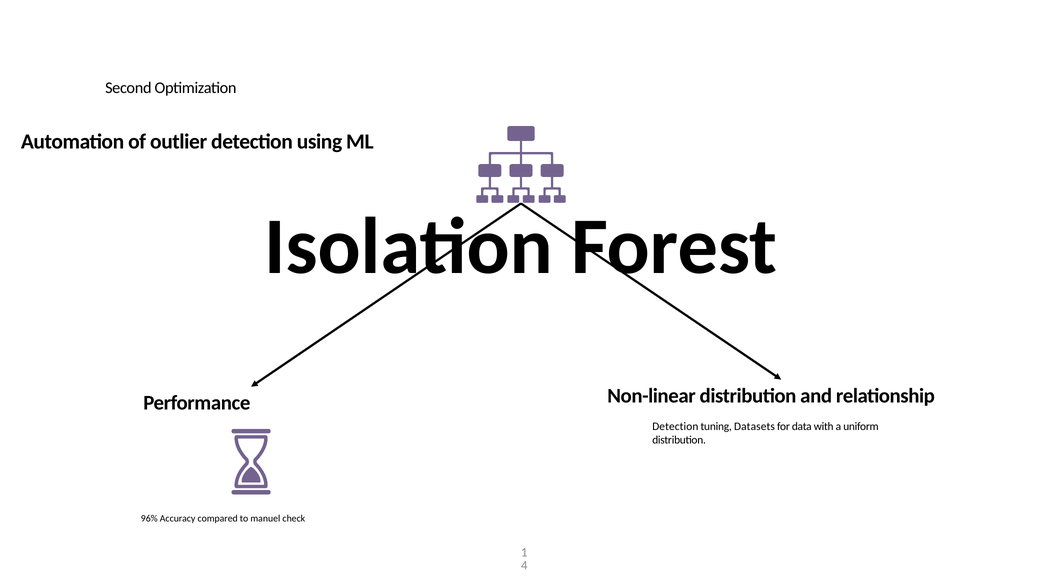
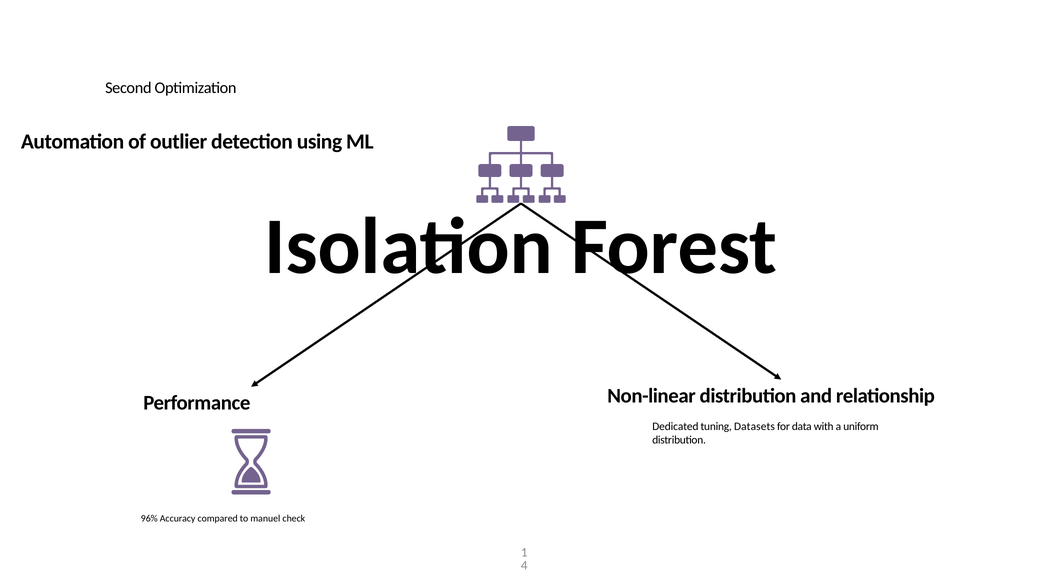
Detection: Detection -> Dedicated (675, 426)
